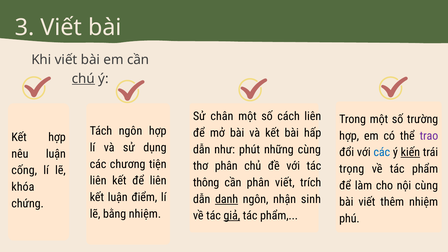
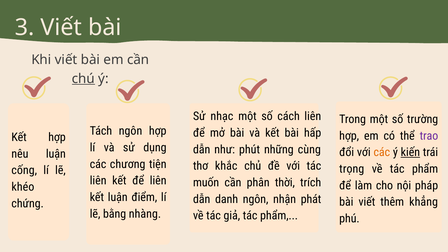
chân: chân -> nhạc (222, 116)
các colour: blue -> orange (382, 152)
thơ phân: phân -> khắc (226, 166)
thông: thông -> muốn (206, 183)
phân viết: viết -> thời (285, 183)
nội cùng: cùng -> pháp (427, 185)
khóa: khóa -> khéo (23, 187)
danh underline: present -> none (227, 199)
sinh: sinh -> phát (311, 199)
thêm nhiệm: nhiệm -> khẳng (424, 202)
bằng nhiệm: nhiệm -> nhàng (145, 214)
giả underline: present -> none (232, 216)
